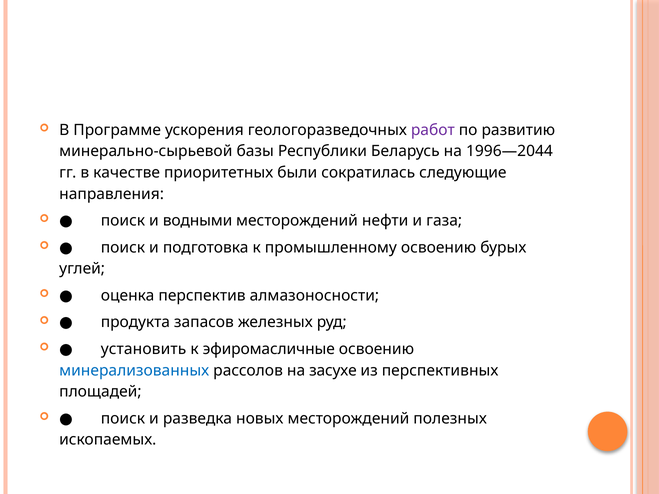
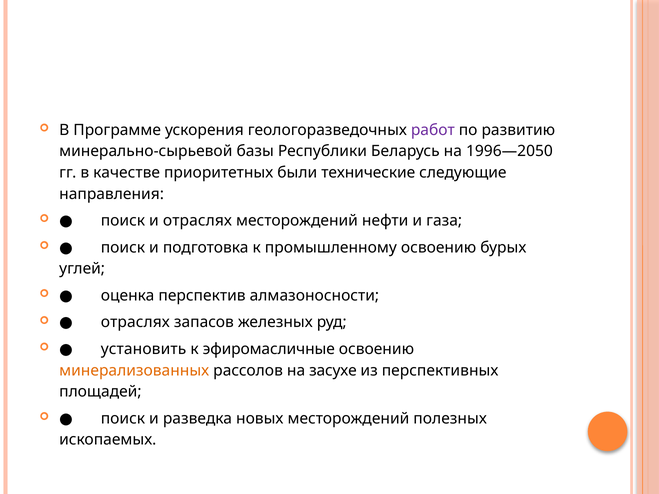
1996—2044: 1996—2044 -> 1996—2050 (509, 151)
сократилась: сократилась -> технические (368, 173)
и водными: водными -> отраслях (197, 221)
продукта: продукта -> отраслях (135, 323)
минерализованных colour: blue -> orange (134, 371)
